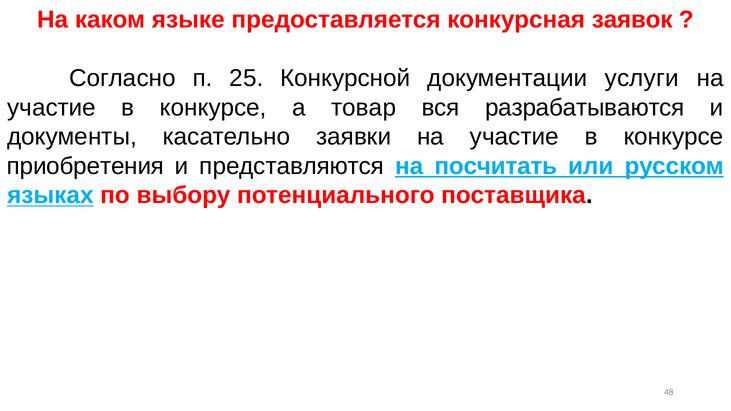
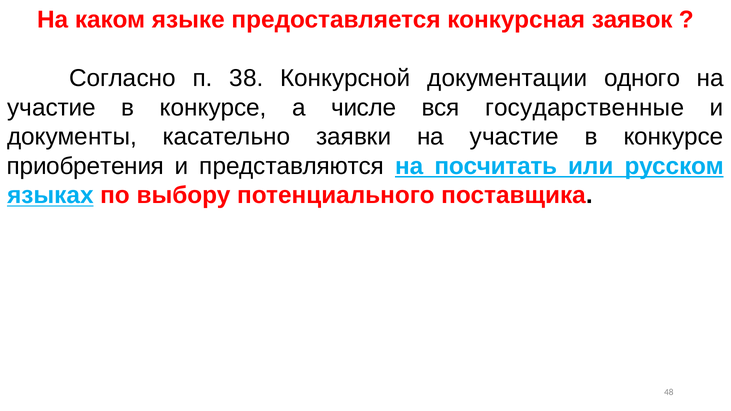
25: 25 -> 38 (246, 78)
услуги: услуги -> одного (642, 78)
товар: товар -> числе (364, 108)
разрабатываются: разрабатываются -> государственные (585, 108)
